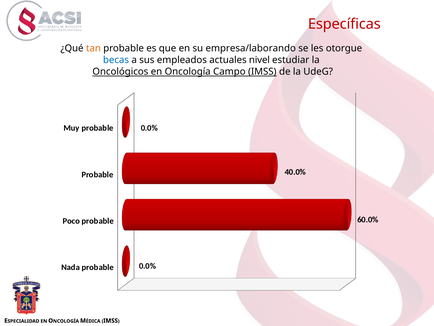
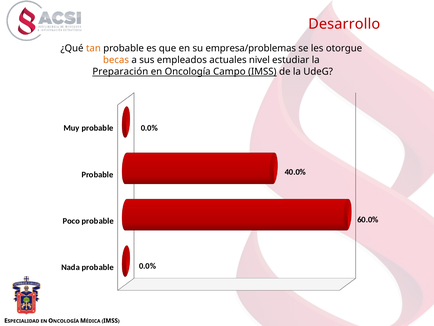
Específicas: Específicas -> Desarrollo (344, 24)
empresa/laborando: empresa/laborando -> empresa/problemas (251, 48)
becas colour: blue -> orange (116, 60)
Oncológicos: Oncológicos -> Preparación (120, 71)
